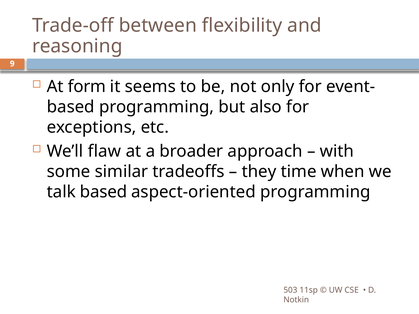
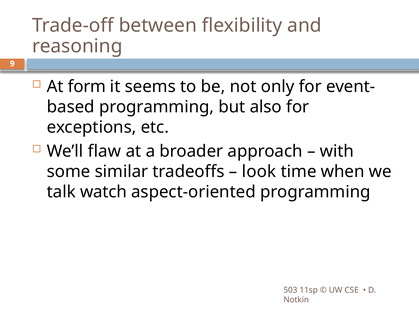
they: they -> look (259, 172)
talk based: based -> watch (104, 192)
